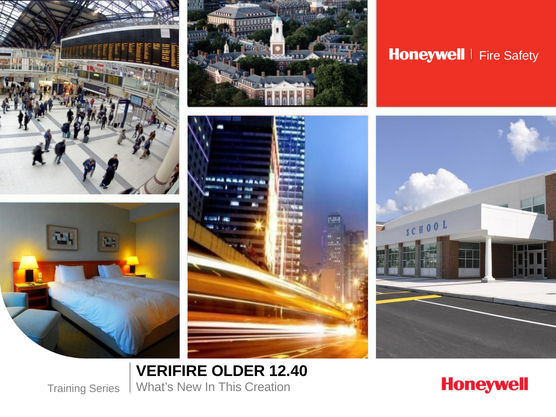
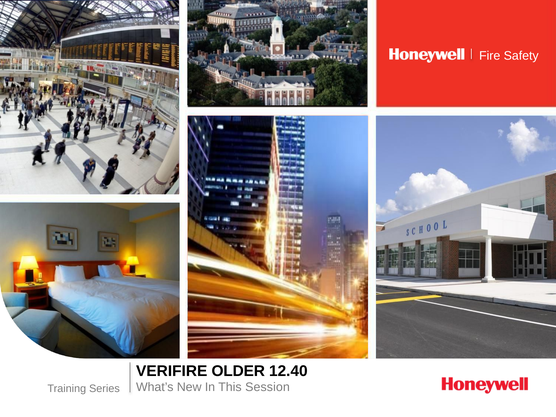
Creation: Creation -> Session (267, 387)
